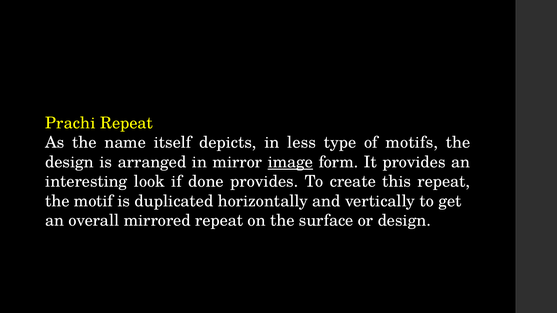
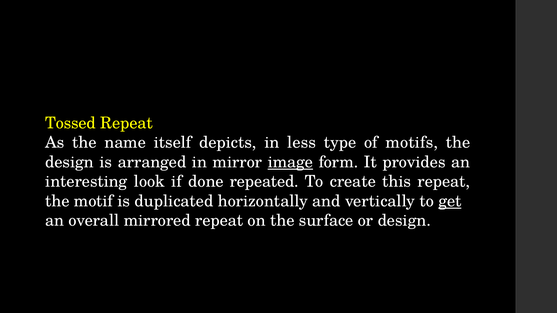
Prachi: Prachi -> Tossed (71, 123)
done provides: provides -> repeated (264, 182)
get underline: none -> present (450, 201)
